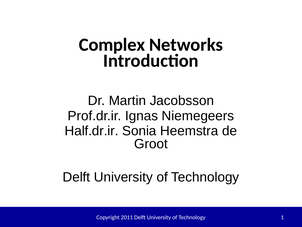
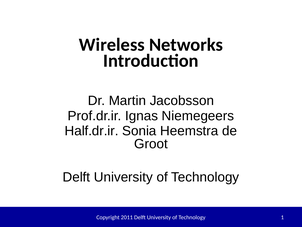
Complex: Complex -> Wireless (112, 45)
